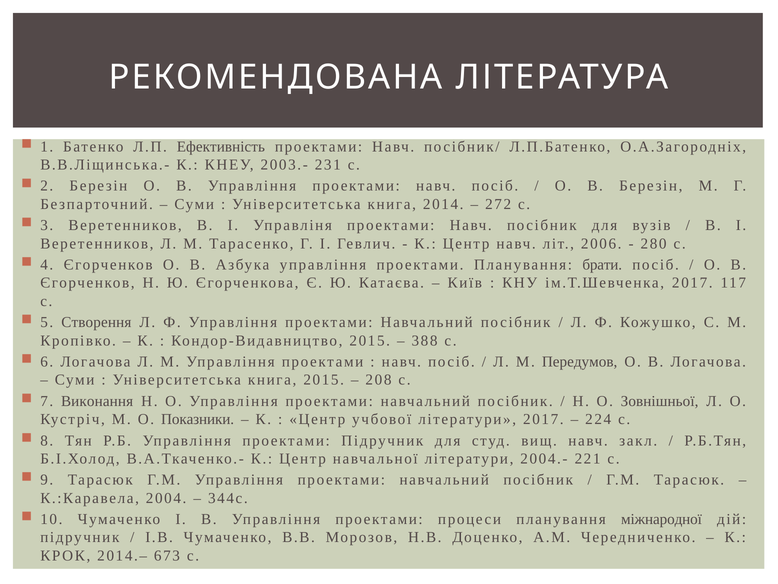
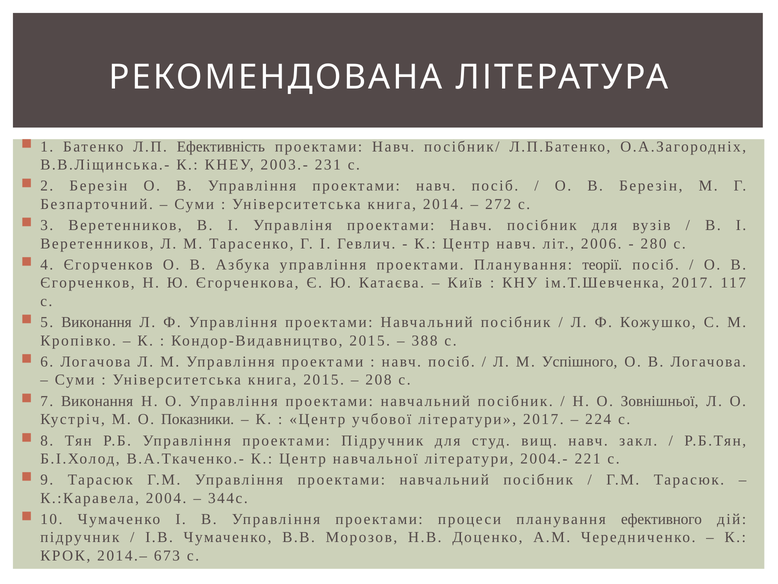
брати: брати -> теорії (602, 265)
5 Створення: Створення -> Виконання (96, 322)
Передумов: Передумов -> Успішного (580, 361)
міжнародної: міжнародної -> ефективного (662, 519)
